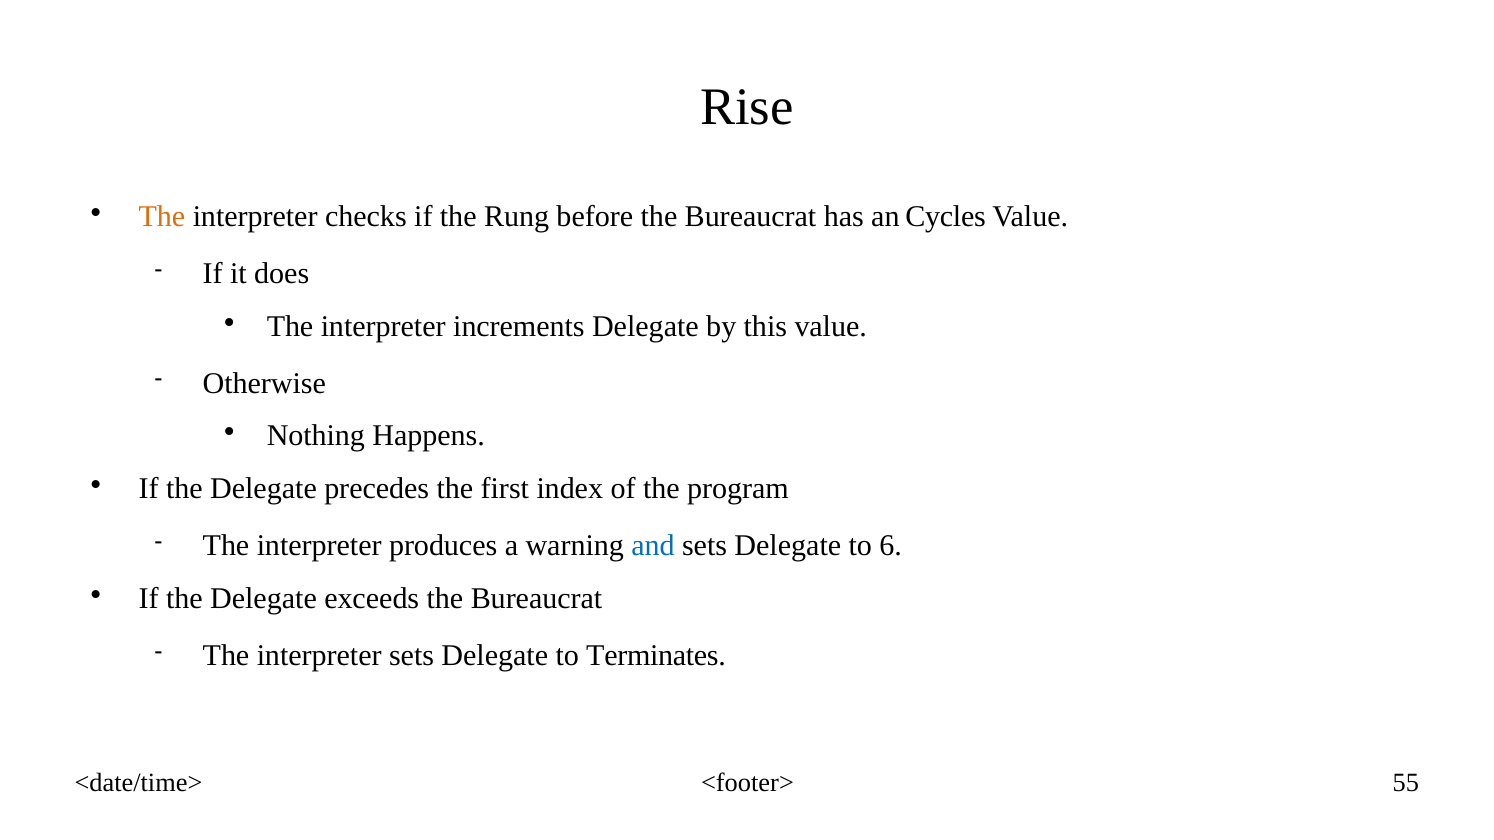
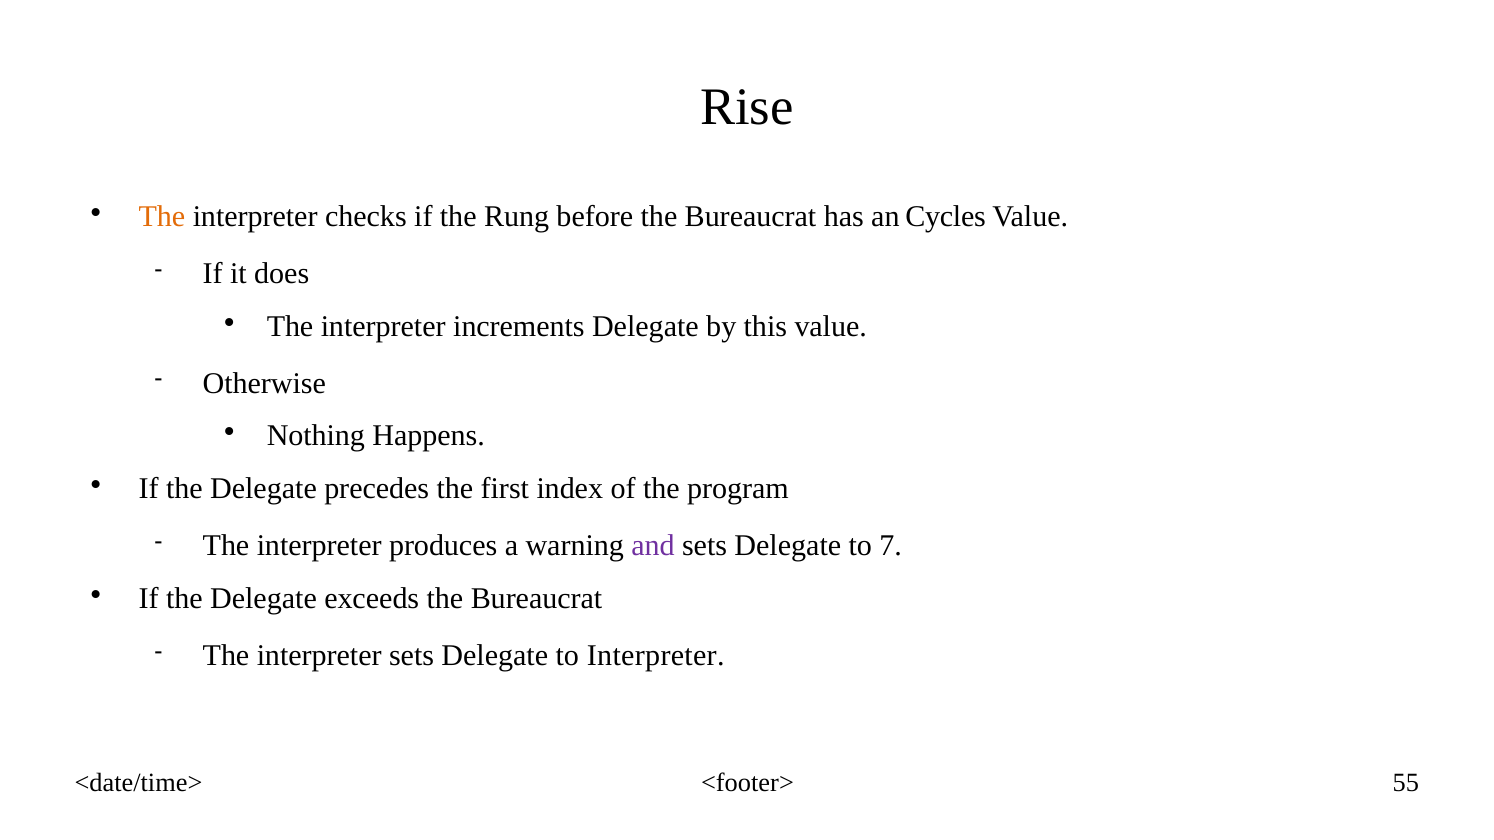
and colour: blue -> purple (653, 546)
6: 6 -> 7 (891, 546)
to Terminates: Terminates -> Interpreter (656, 656)
